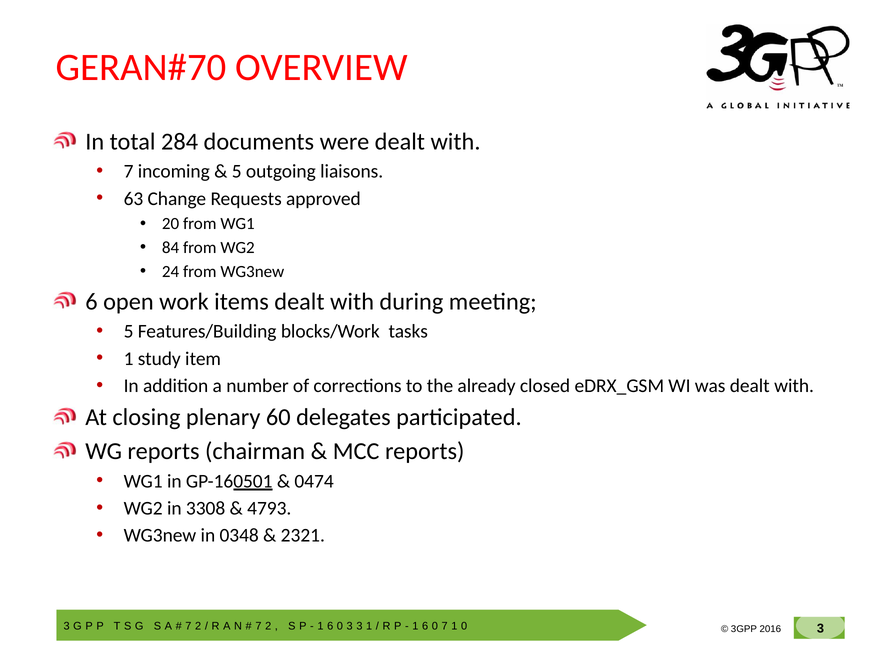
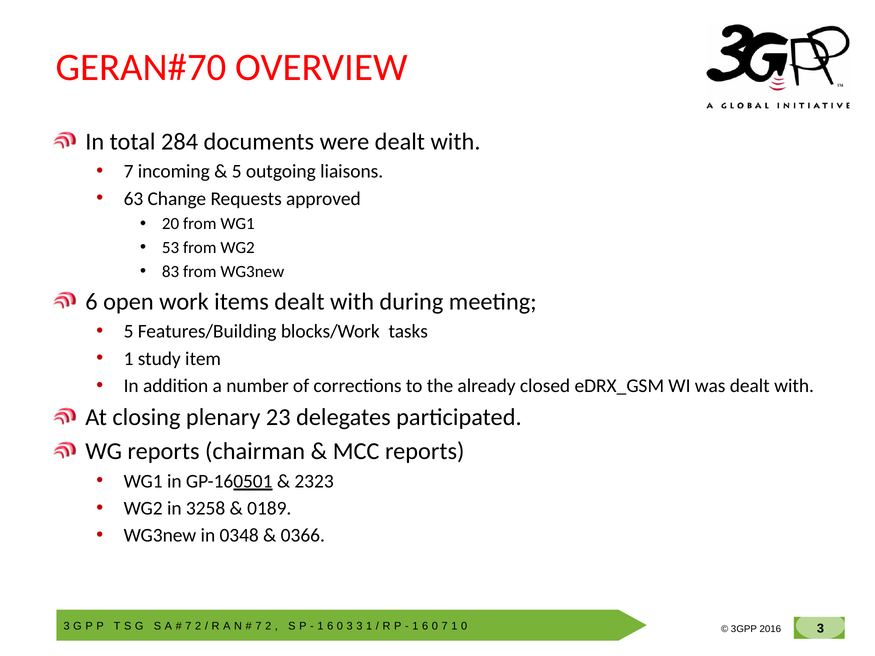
84: 84 -> 53 (171, 248)
24: 24 -> 83 (171, 272)
60: 60 -> 23 (278, 417)
0474: 0474 -> 2323 (314, 481)
3308: 3308 -> 3258 (206, 508)
4793: 4793 -> 0189 (269, 508)
2321: 2321 -> 0366 (303, 536)
